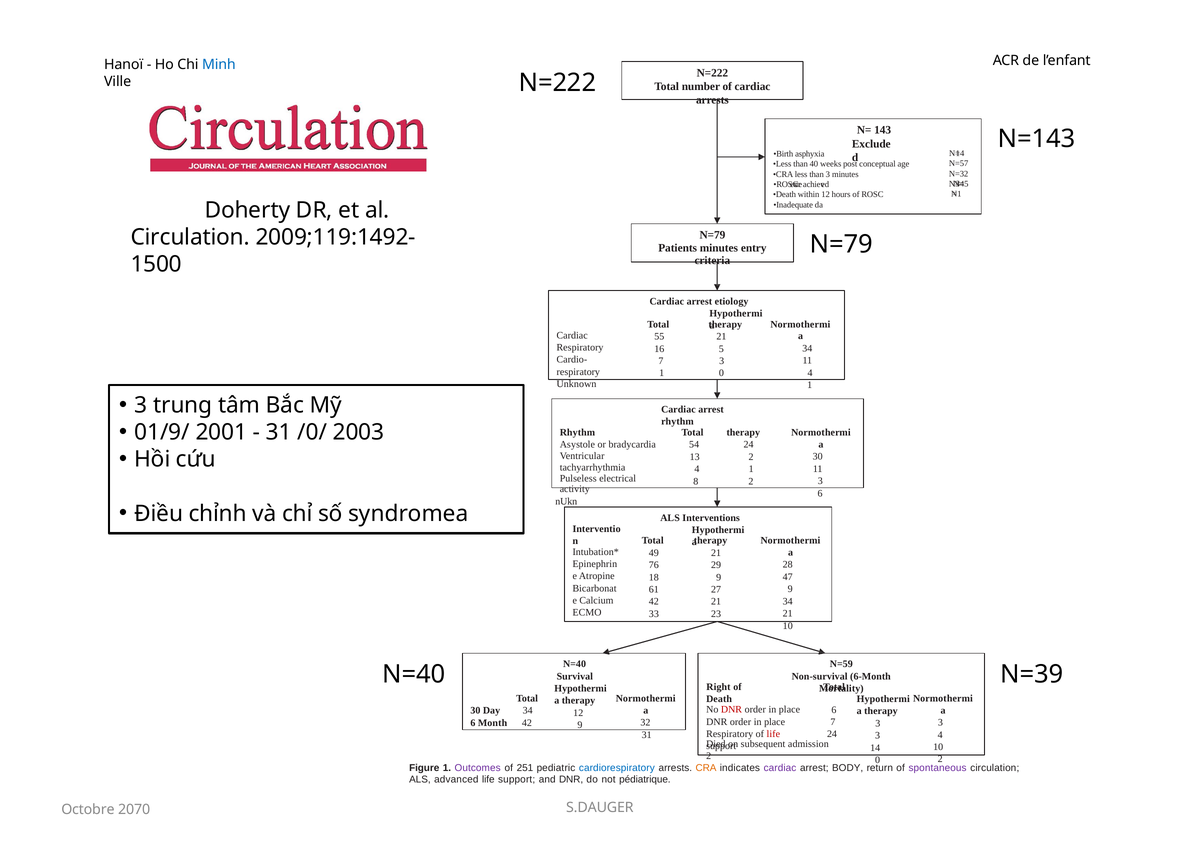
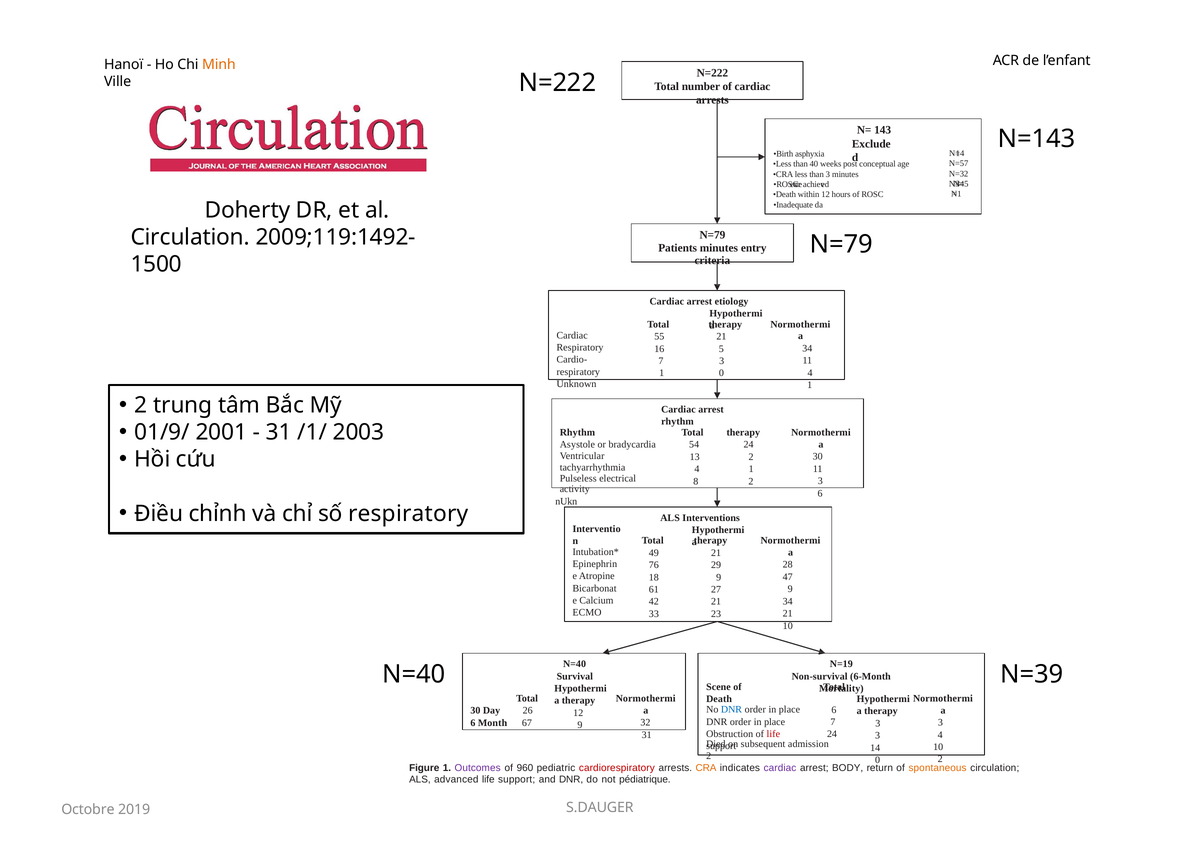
Minh colour: blue -> orange (219, 65)
3: 3 -> 2 (141, 406)
/0/: /0/ -> /1/ (312, 433)
số syndromea: syndromea -> respiratory (408, 514)
N=59: N=59 -> N=19 (841, 665)
Right: Right -> Scene (718, 687)
DNR colour: red -> blue (731, 710)
Day 34: 34 -> 26 (528, 711)
Month 42: 42 -> 67 (527, 723)
Respiratory: Respiratory -> Obstruction (730, 734)
251: 251 -> 960 (525, 768)
cardiorespiratory colour: blue -> red (617, 768)
spontaneous colour: purple -> orange (938, 768)
2070: 2070 -> 2019 (134, 810)
